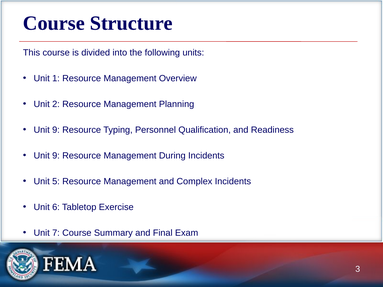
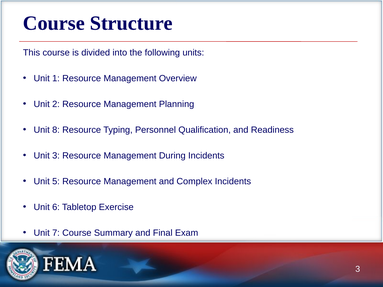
9: 9 -> 8 (56, 130)
9: 9 -> 3 (56, 156)
